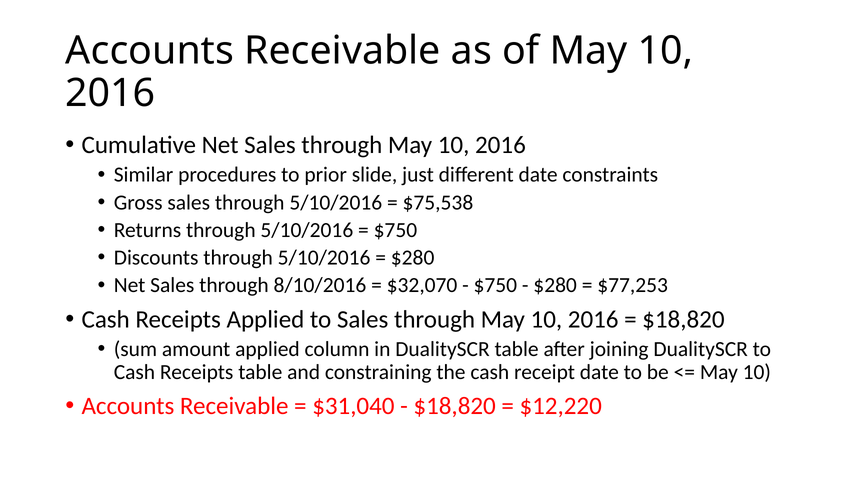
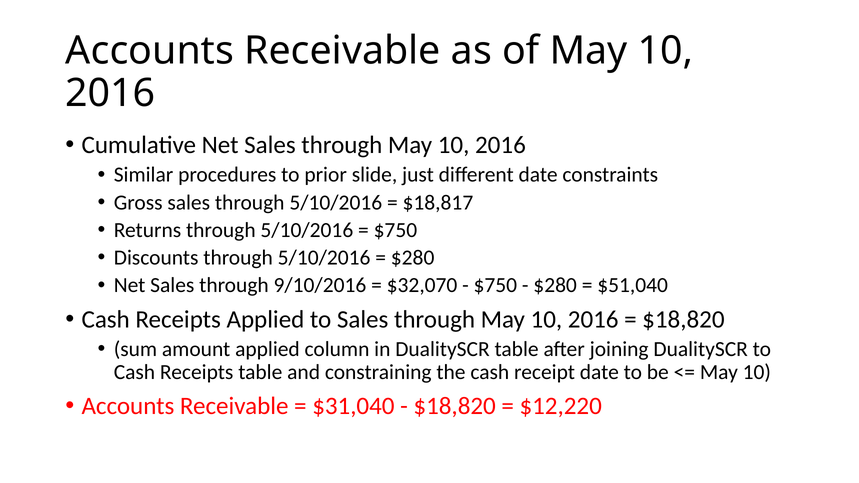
$75,538: $75,538 -> $18,817 (438, 202)
8/10/2016: 8/10/2016 -> 9/10/2016 (320, 285)
$77,253: $77,253 -> $51,040 (633, 285)
